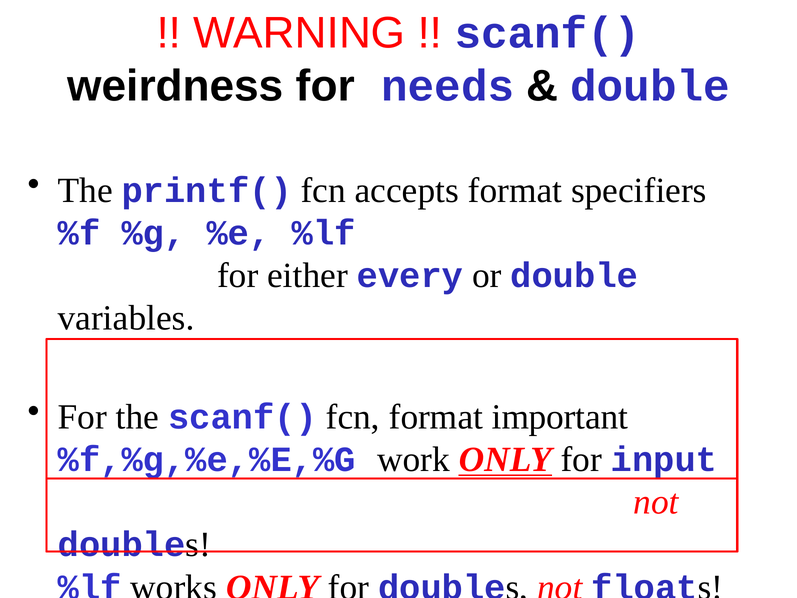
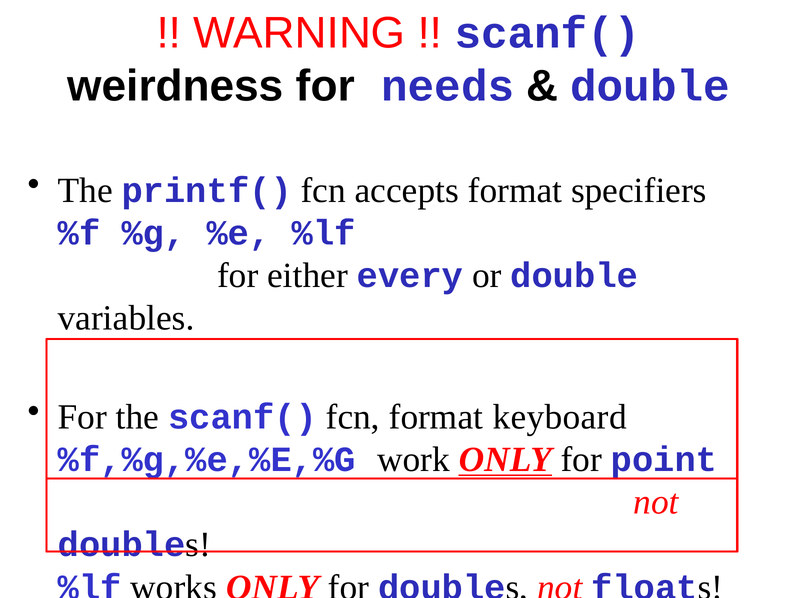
important: important -> keyboard (560, 417)
input: input -> point (664, 460)
